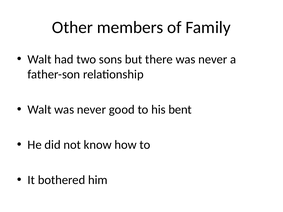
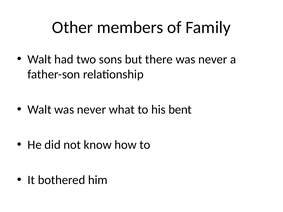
good: good -> what (122, 110)
